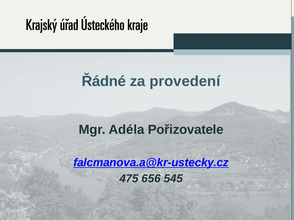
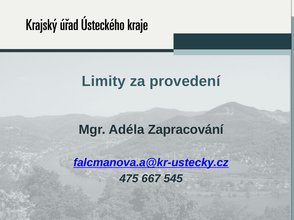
Řádné: Řádné -> Limity (104, 81)
Pořizovatele: Pořizovatele -> Zapracování (186, 130)
656: 656 -> 667 (151, 179)
